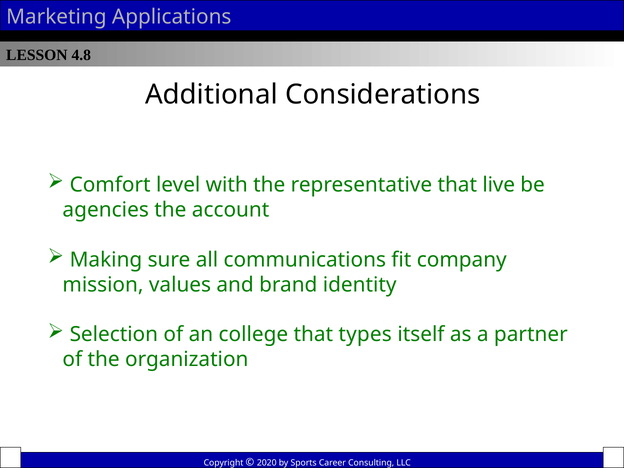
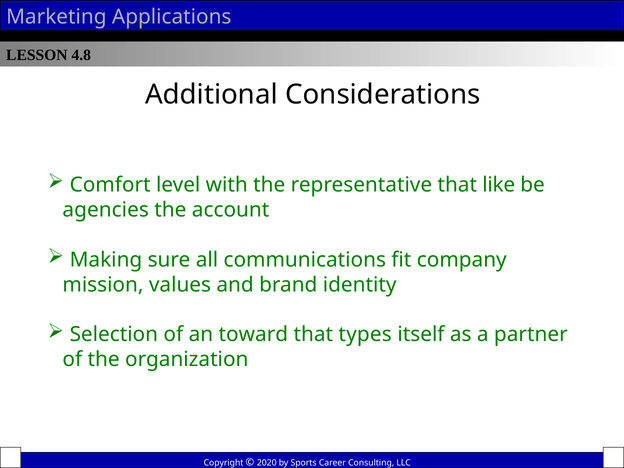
live: live -> like (499, 185)
college: college -> toward (253, 335)
